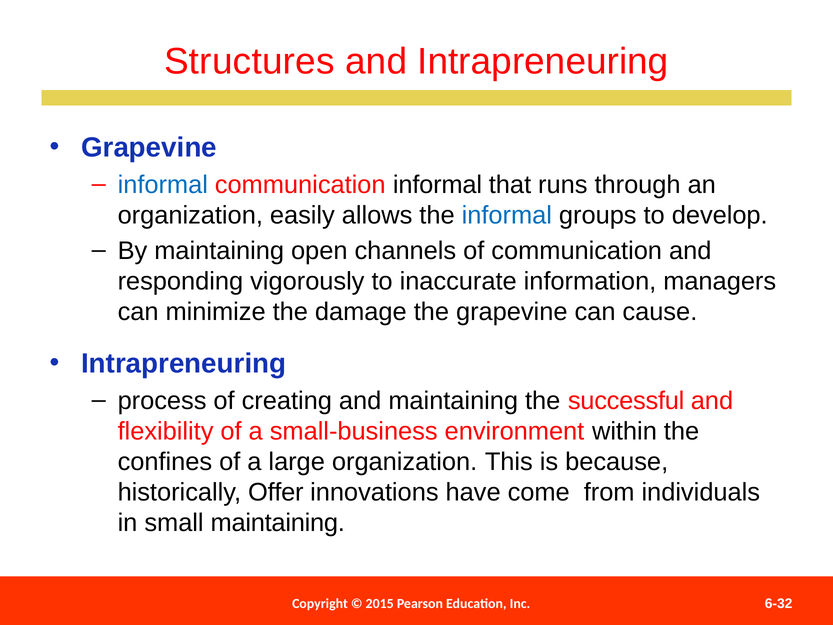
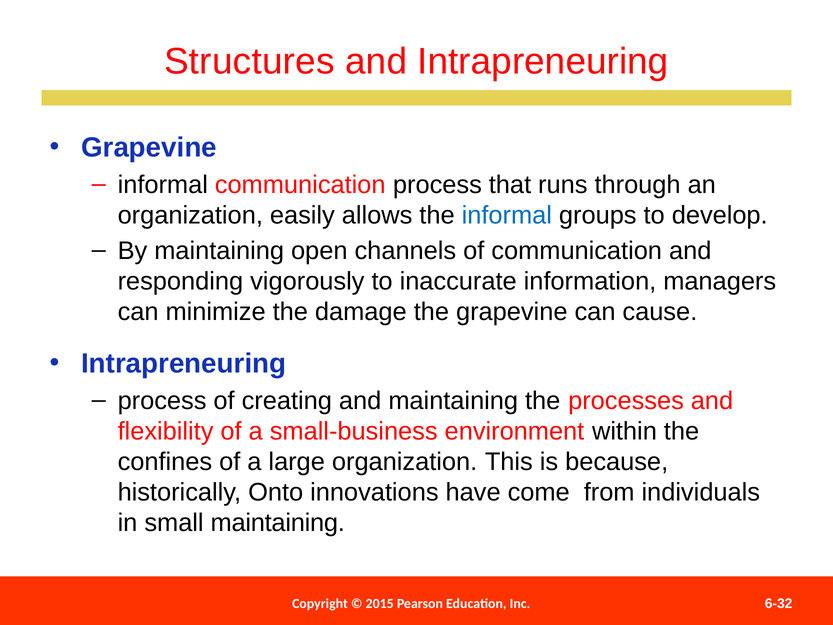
informal colour: blue -> black (163, 185)
communication informal: informal -> process (437, 185)
successful: successful -> processes (626, 400)
Offer: Offer -> Onto (276, 492)
